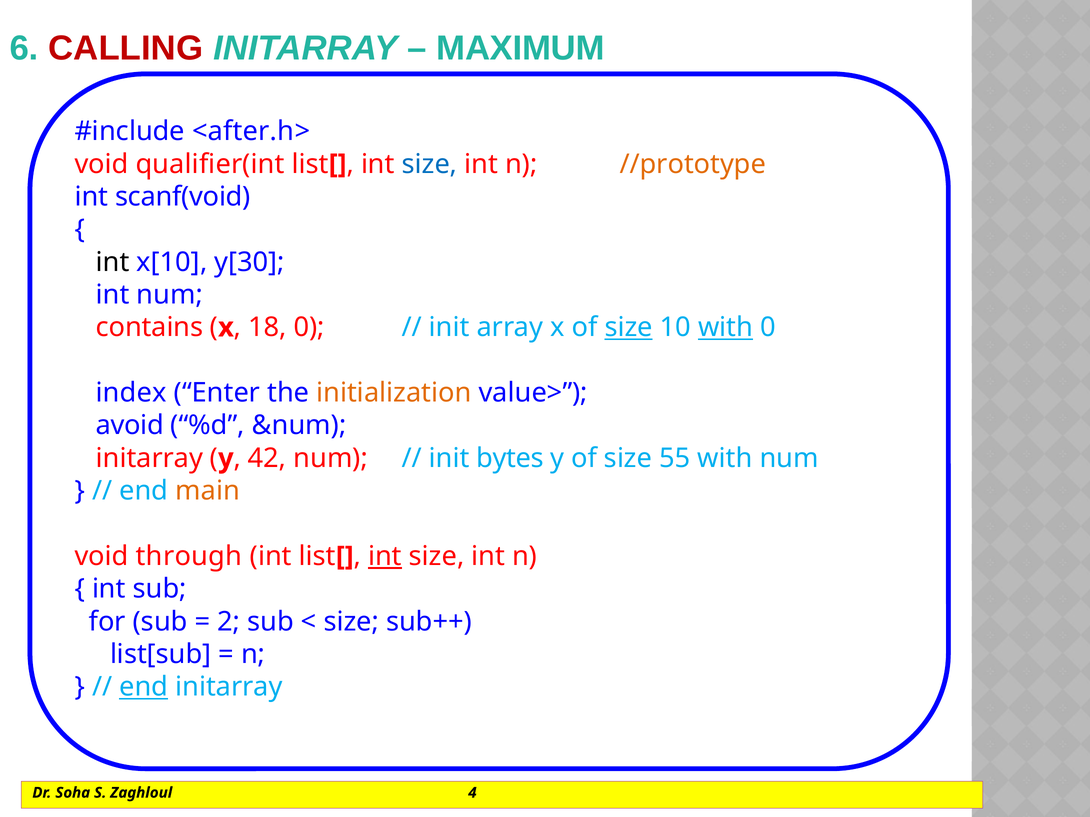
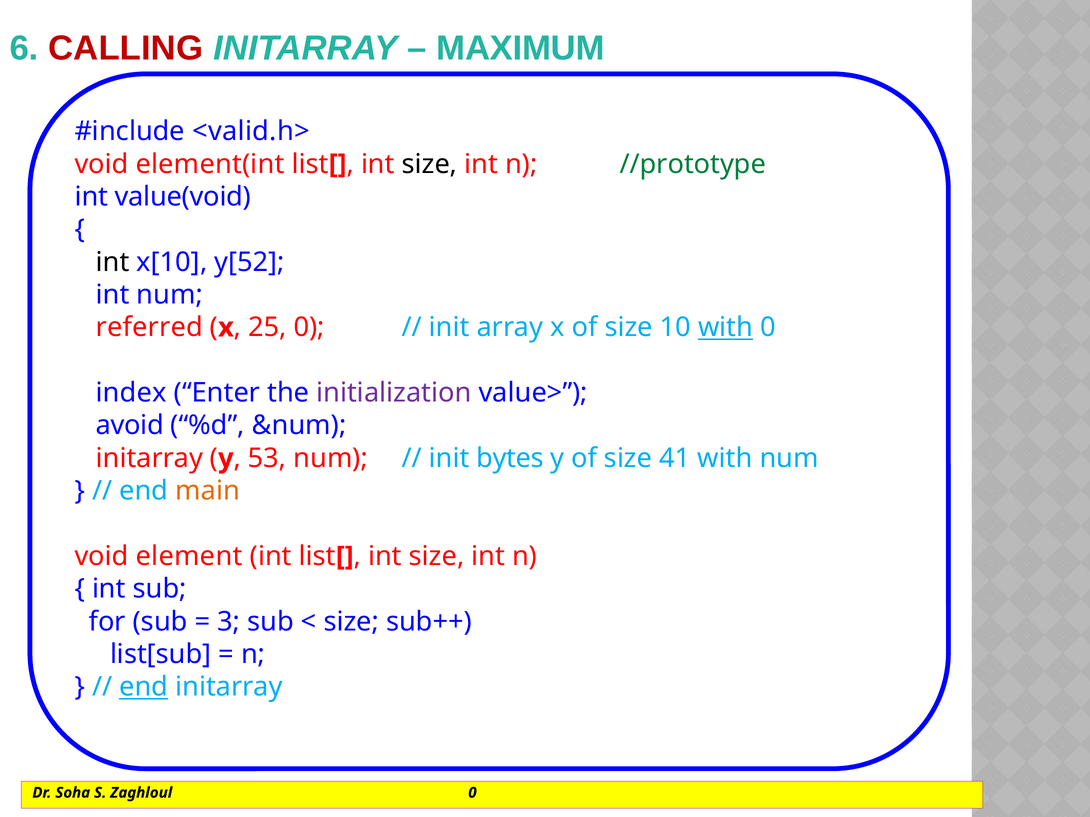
<after.h>: <after.h> -> <valid.h> (251, 131)
qualifier(int: qualifier(int -> element(int (210, 164)
size colour: blue -> black (430, 164)
//prototype colour: orange -> green (693, 164)
scanf(void: scanf(void -> value(void (183, 197)
y[30: y[30 -> y[52 (249, 262)
contains: contains -> referred (149, 328)
18: 18 -> 25 (267, 328)
size underline: present -> none (629, 328)
initialization colour: orange -> purple (394, 393)
42: 42 -> 53 (267, 458)
55: 55 -> 41 (675, 458)
through: through -> element (189, 557)
int underline: present -> none (385, 557)
2: 2 -> 3 (229, 622)
Zaghloul 4: 4 -> 0 (472, 793)
